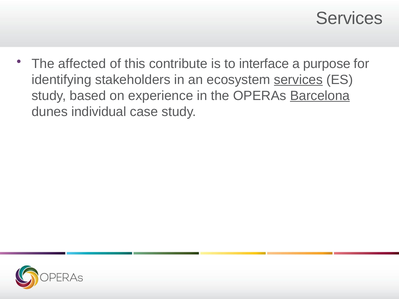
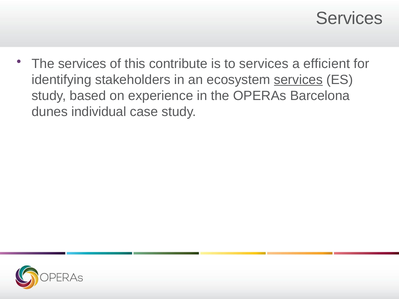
The affected: affected -> services (82, 64)
to interface: interface -> services (264, 64)
purpose: purpose -> efficient (327, 64)
Barcelona underline: present -> none (320, 96)
